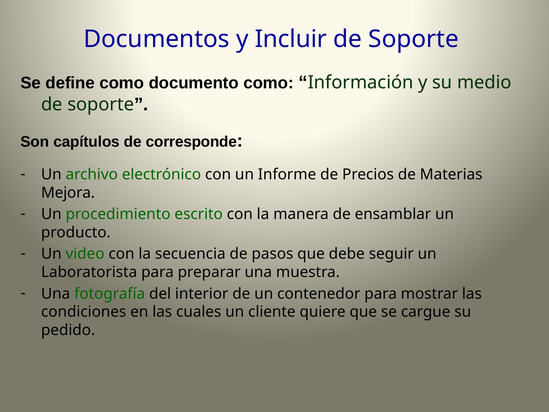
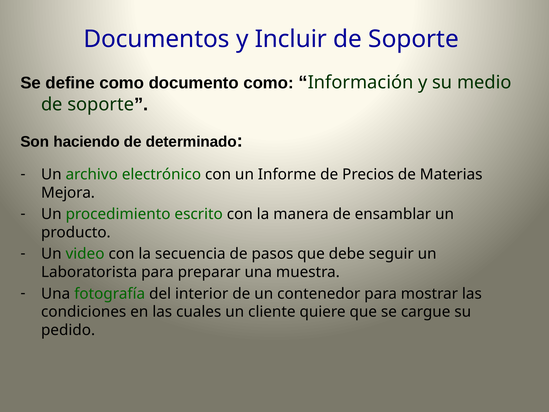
capítulos: capítulos -> haciendo (87, 142)
corresponde: corresponde -> determinado (191, 142)
